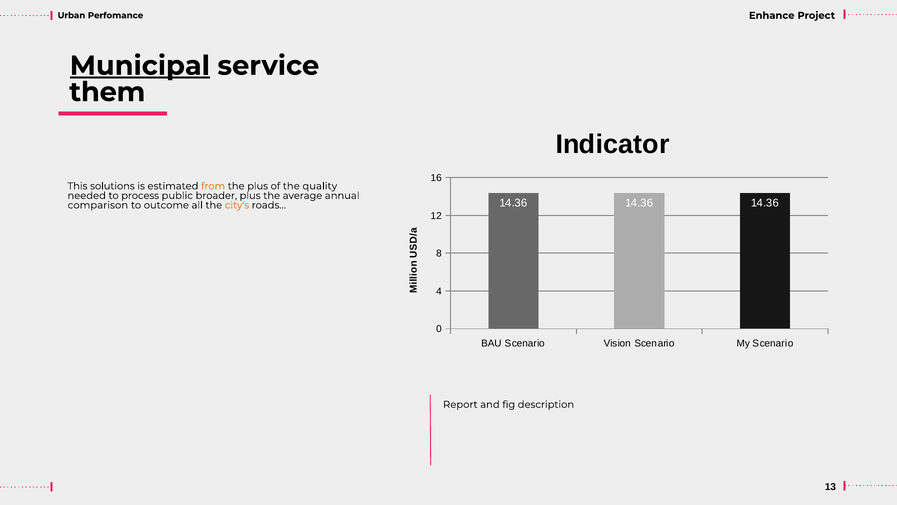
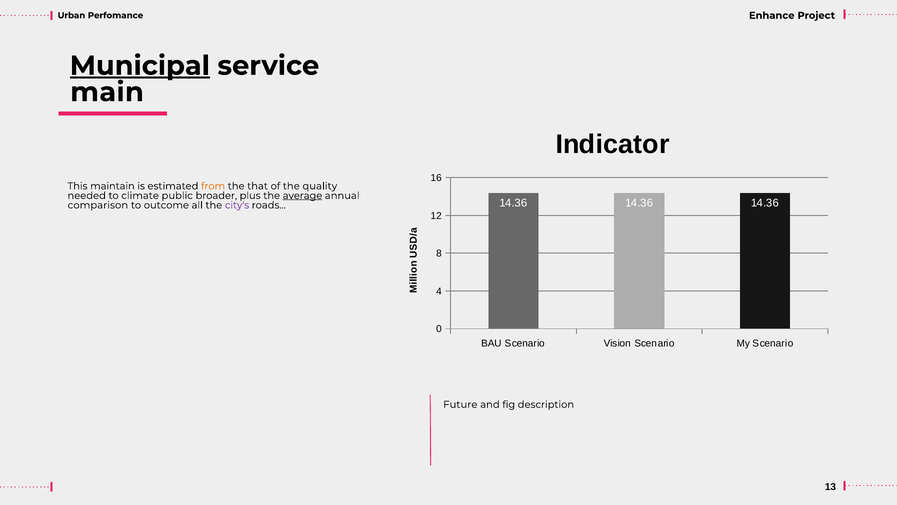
them: them -> main (107, 92)
solutions: solutions -> maintain (112, 186)
the plus: plus -> that (258, 186)
process: process -> climate (140, 195)
average underline: none -> present (302, 195)
city's colour: orange -> purple (237, 205)
Report: Report -> Future (460, 404)
